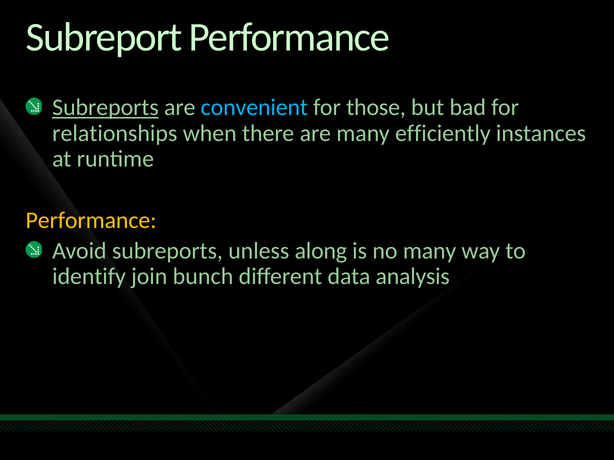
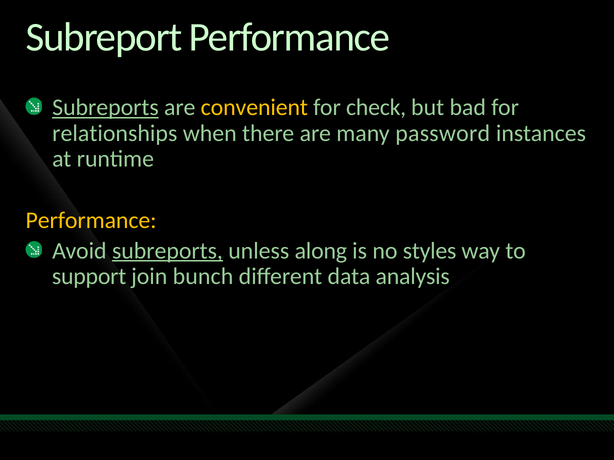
convenient colour: light blue -> yellow (254, 108)
those: those -> check (376, 108)
efficiently: efficiently -> password (443, 133)
subreports underline: none -> present (167, 251)
no many: many -> styles (430, 251)
identify: identify -> support (89, 277)
